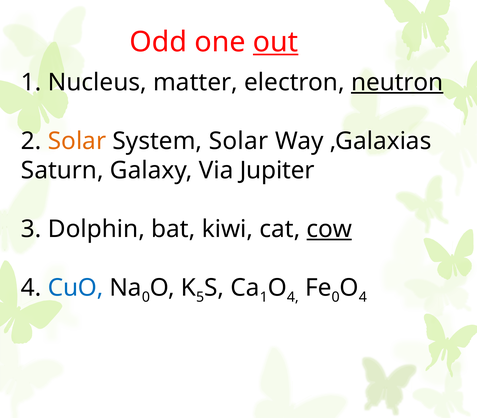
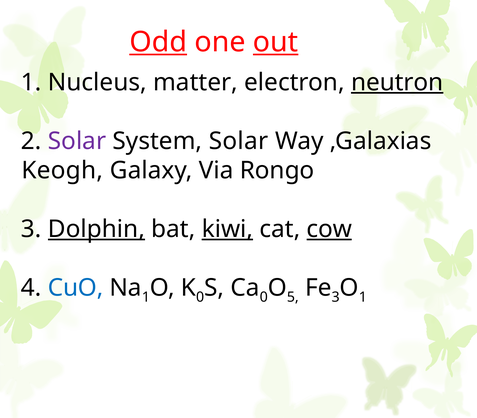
Odd underline: none -> present (158, 42)
Solar colour: orange -> purple (77, 141)
Saturn: Saturn -> Keogh (62, 170)
Jupiter: Jupiter -> Rongo (277, 170)
Dolphin underline: none -> present (96, 229)
kiwi underline: none -> present (227, 229)
0: 0 -> 1 (146, 297)
5: 5 -> 0 (200, 297)
1: 1 -> 0 (264, 297)
4: 4 -> 5 (293, 297)
0: 0 -> 3 (336, 297)
4: 4 -> 1 (363, 297)
